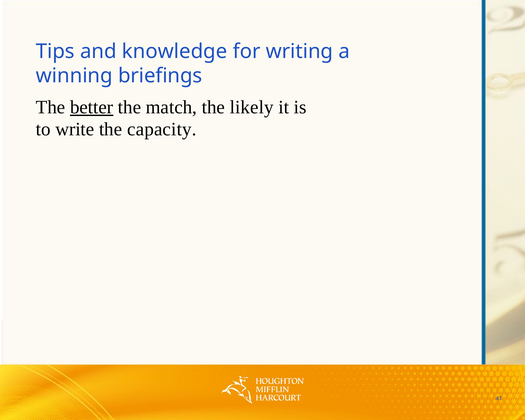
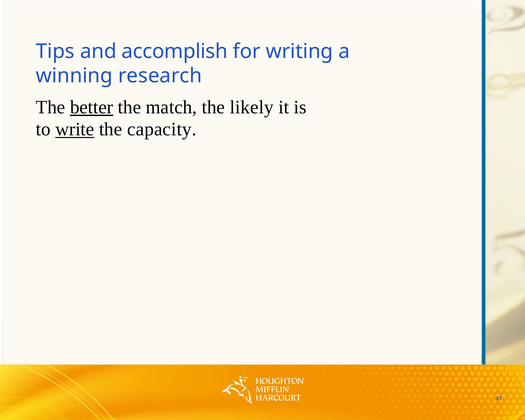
knowledge: knowledge -> accomplish (175, 51)
briefings: briefings -> research (160, 76)
write underline: none -> present (75, 129)
